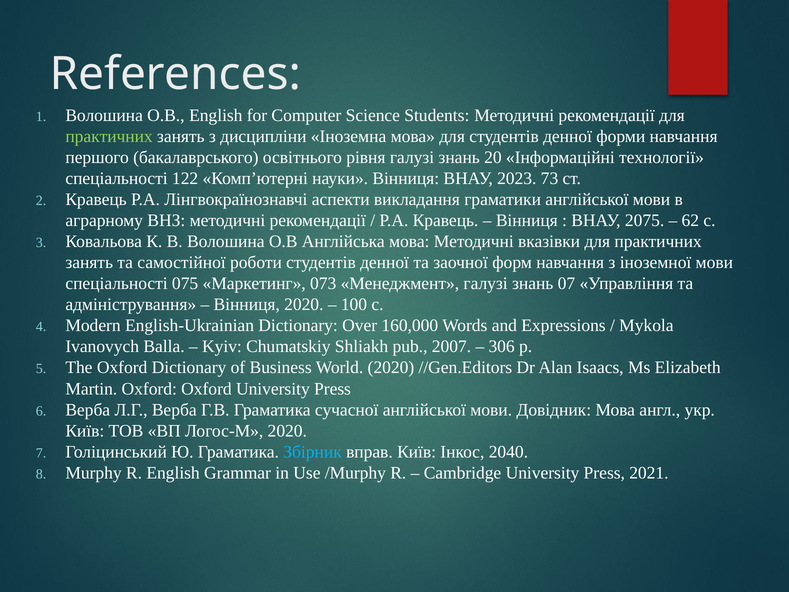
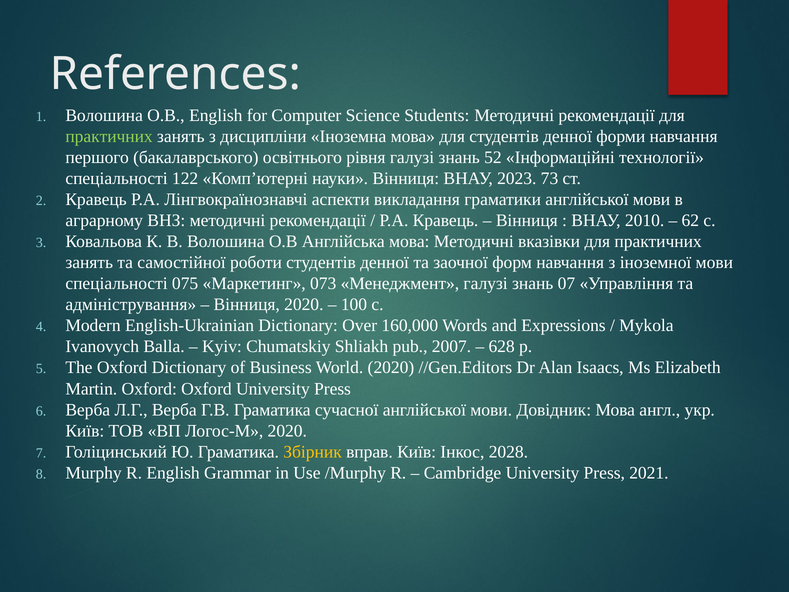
20: 20 -> 52 (493, 157)
2075: 2075 -> 2010 (645, 220)
306: 306 -> 628 (502, 347)
Збірник colour: light blue -> yellow (313, 452)
2040: 2040 -> 2028 (508, 452)
